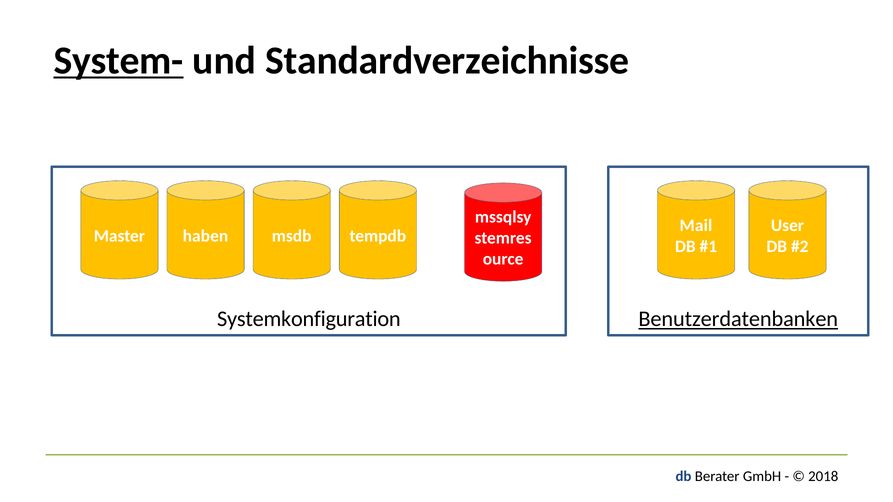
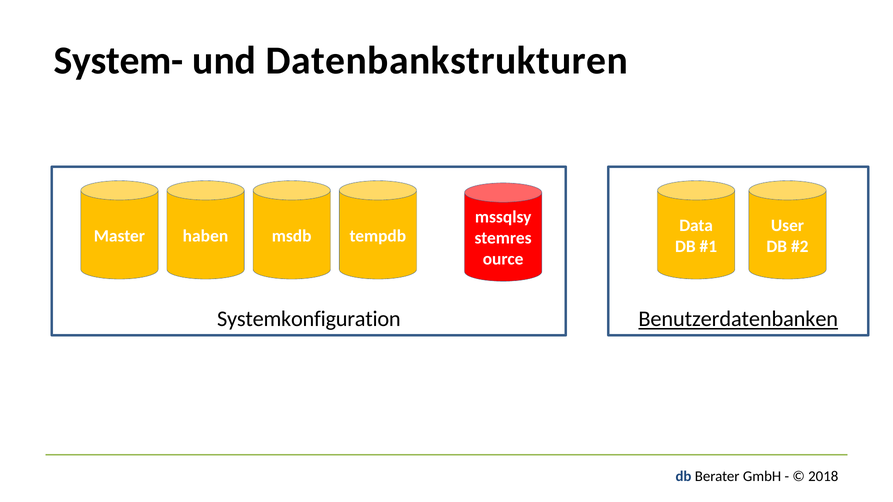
System- underline: present -> none (119, 60)
Standardverzeichnisse: Standardverzeichnisse -> Datenbankstrukturen (447, 60)
Mail: Mail -> Data (696, 226)
